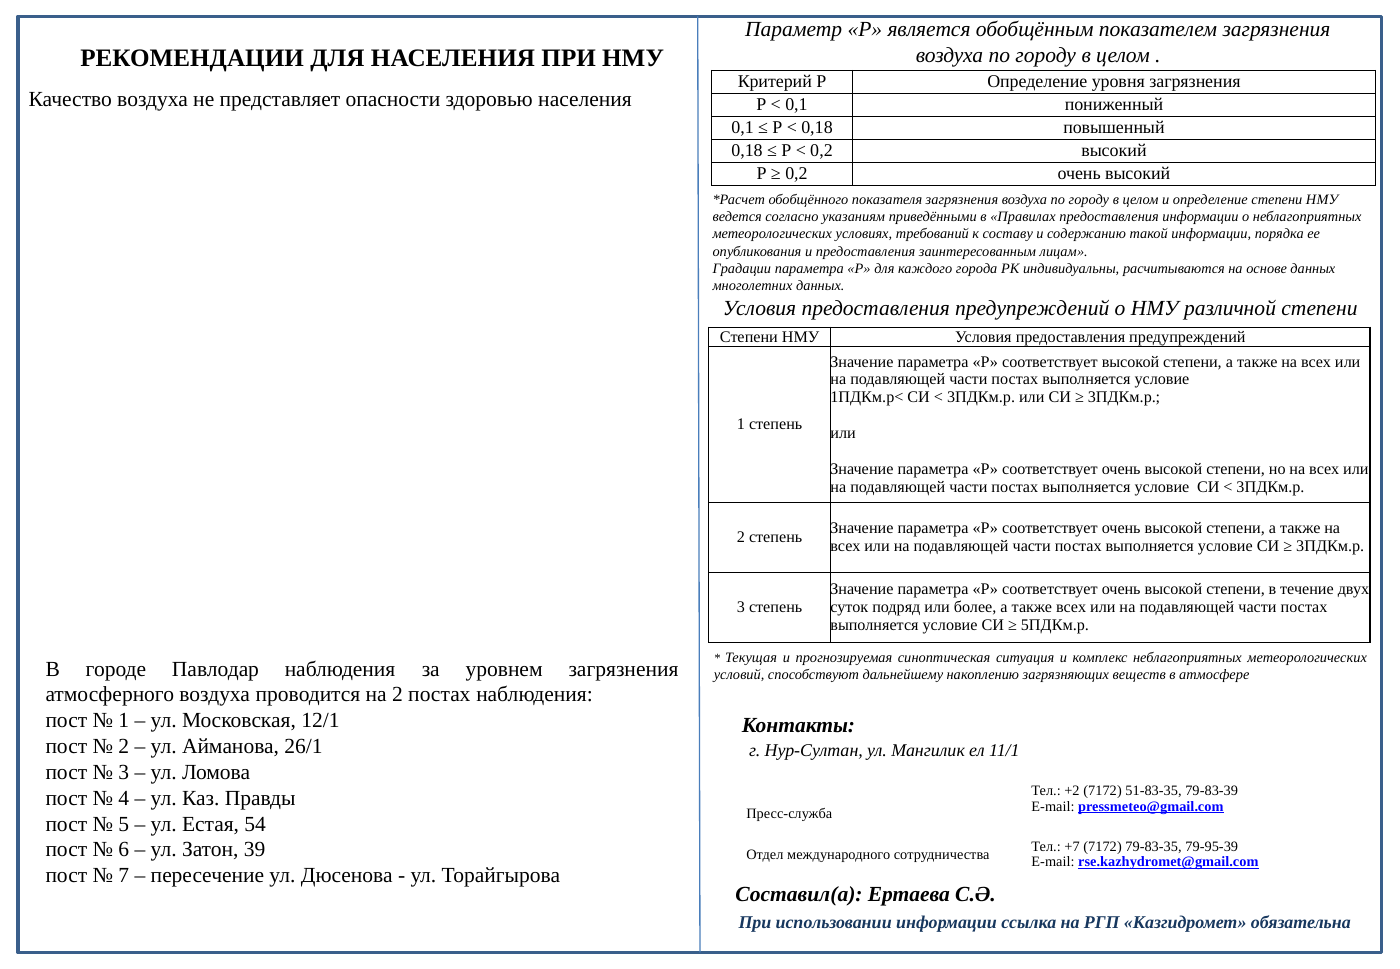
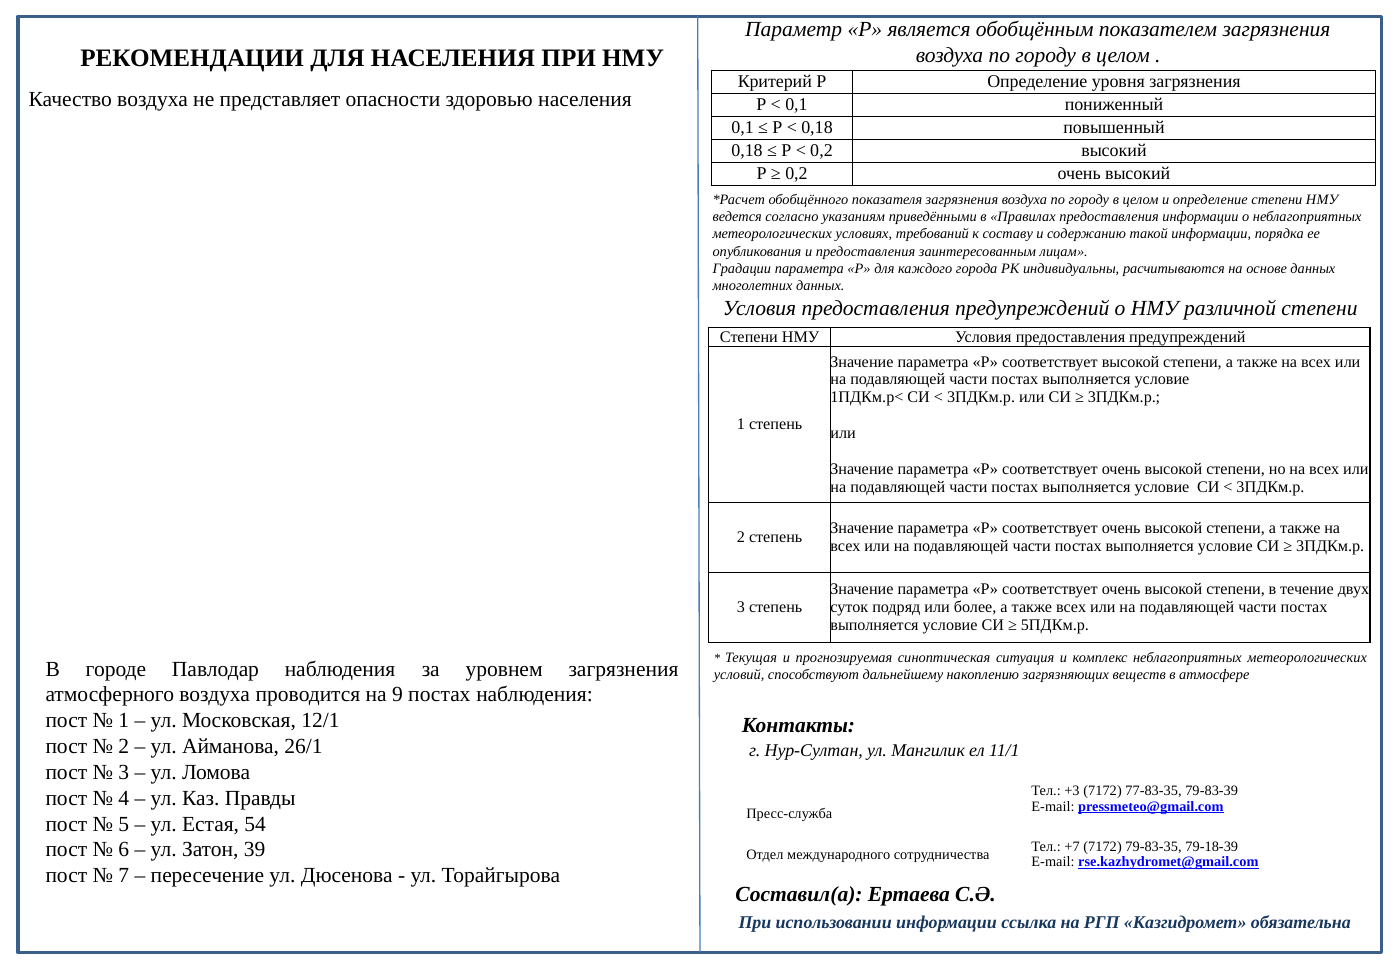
на 2: 2 -> 9 (397, 695)
+2: +2 -> +3 (1072, 791)
51-83-35: 51-83-35 -> 77-83-35 (1154, 791)
79-95-39: 79-95-39 -> 79-18-39 (1212, 846)
